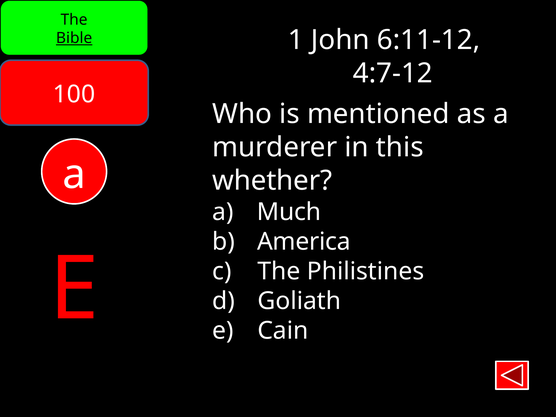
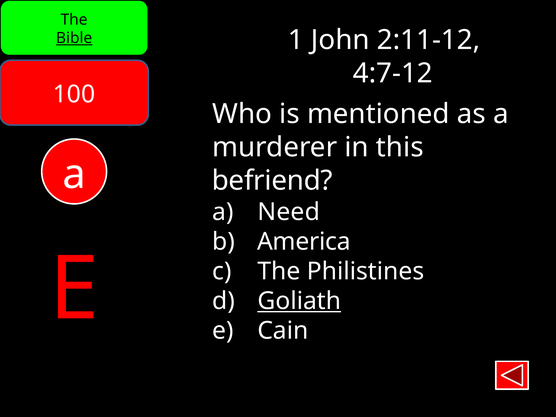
6:11-12: 6:11-12 -> 2:11-12 (429, 40)
whether: whether -> befriend (272, 181)
Much: Much -> Need (289, 212)
Goliath underline: none -> present (299, 301)
